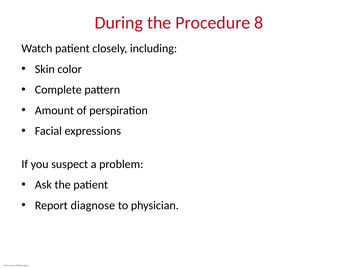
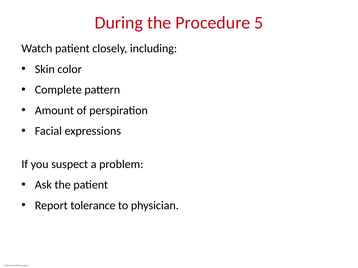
8: 8 -> 5 (259, 23)
diagnose: diagnose -> tolerance (93, 206)
